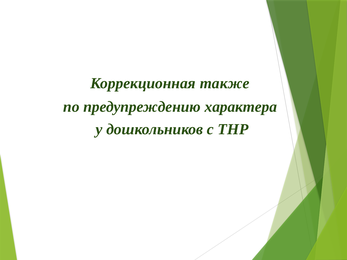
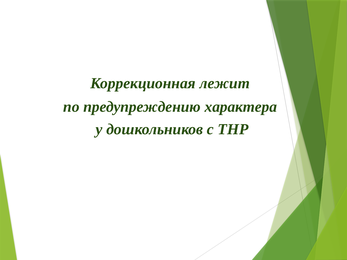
также: также -> лежит (225, 83)
